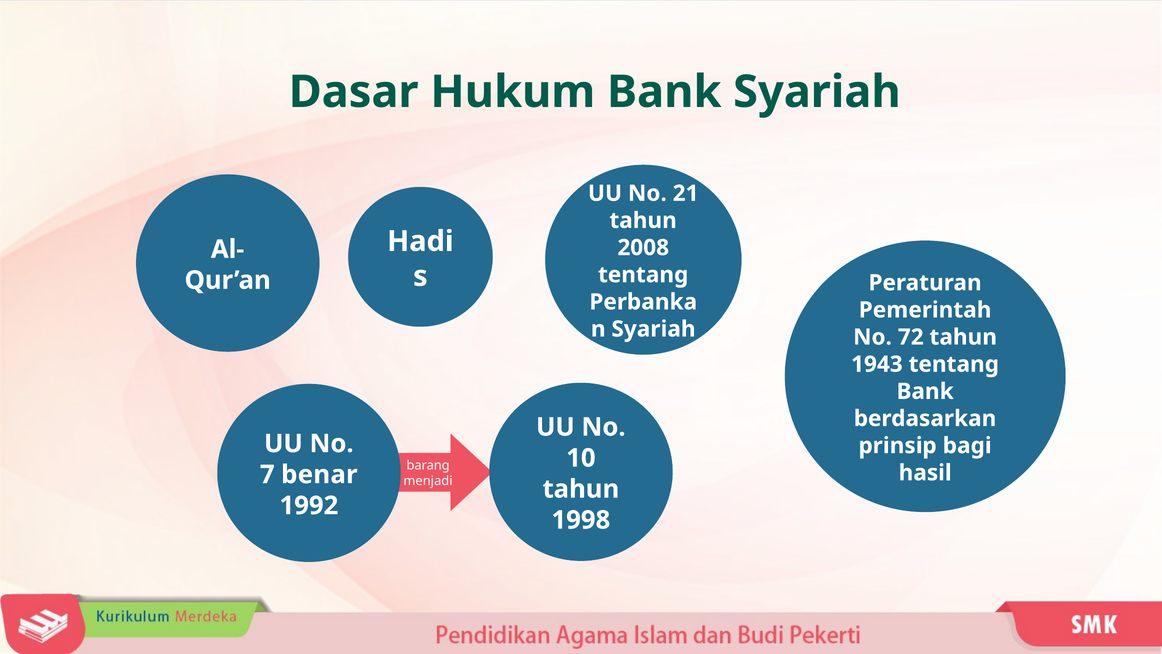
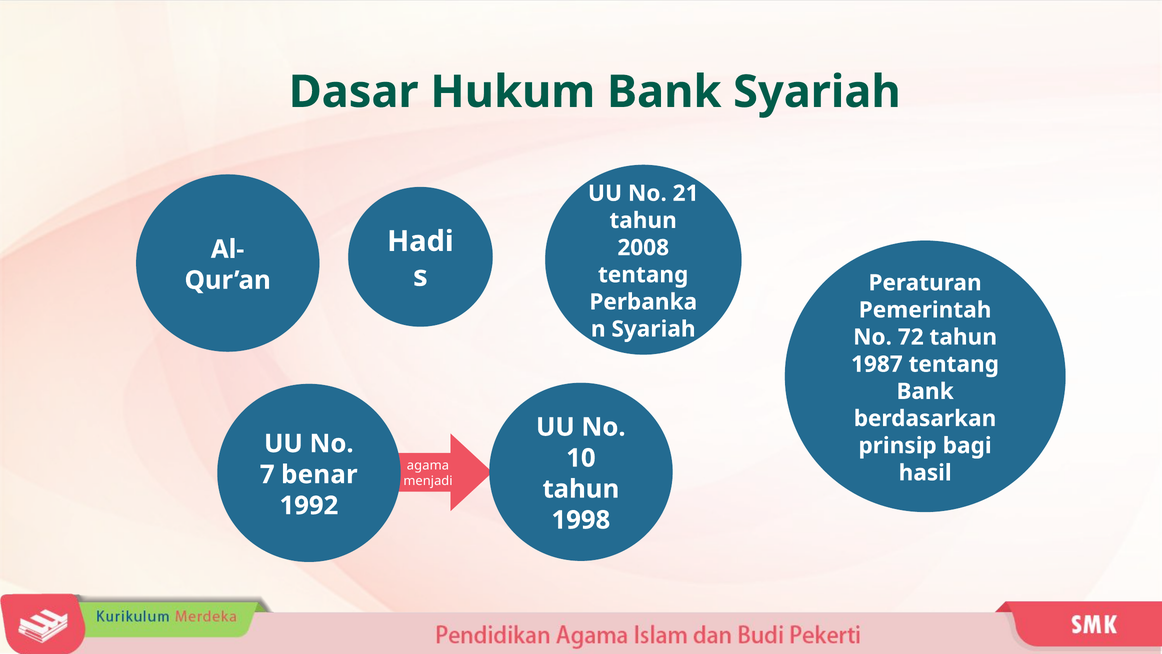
1943: 1943 -> 1987 (877, 364)
barang: barang -> agama (428, 465)
